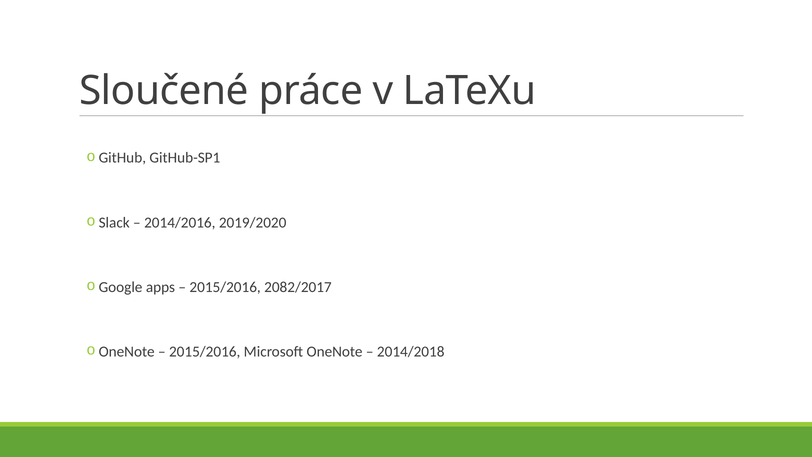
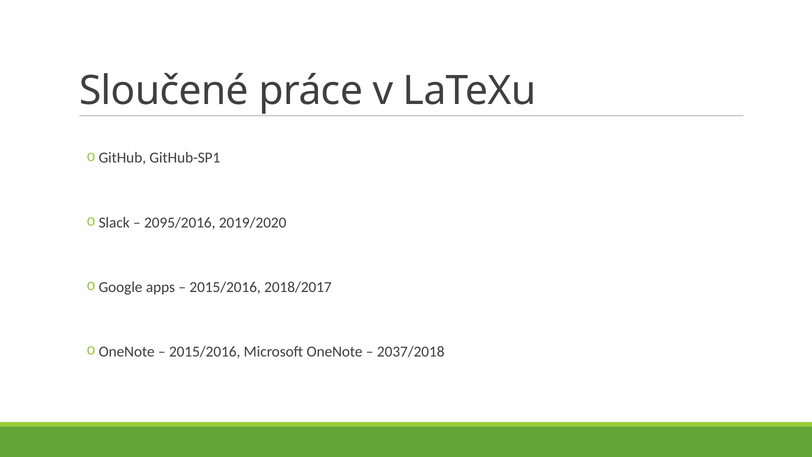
2014/2016: 2014/2016 -> 2095/2016 (180, 222)
2082/2017: 2082/2017 -> 2018/2017 (298, 287)
2014/2018: 2014/2018 -> 2037/2018 (411, 351)
